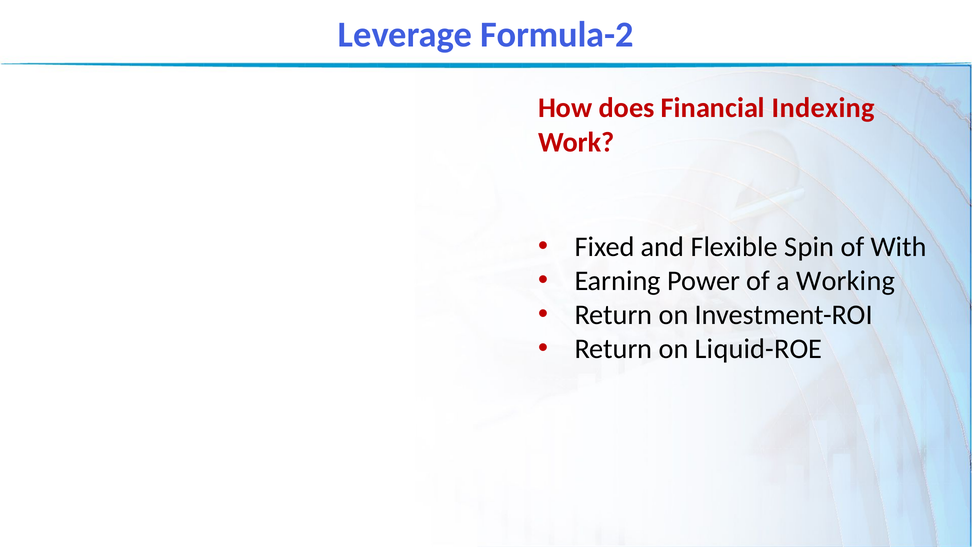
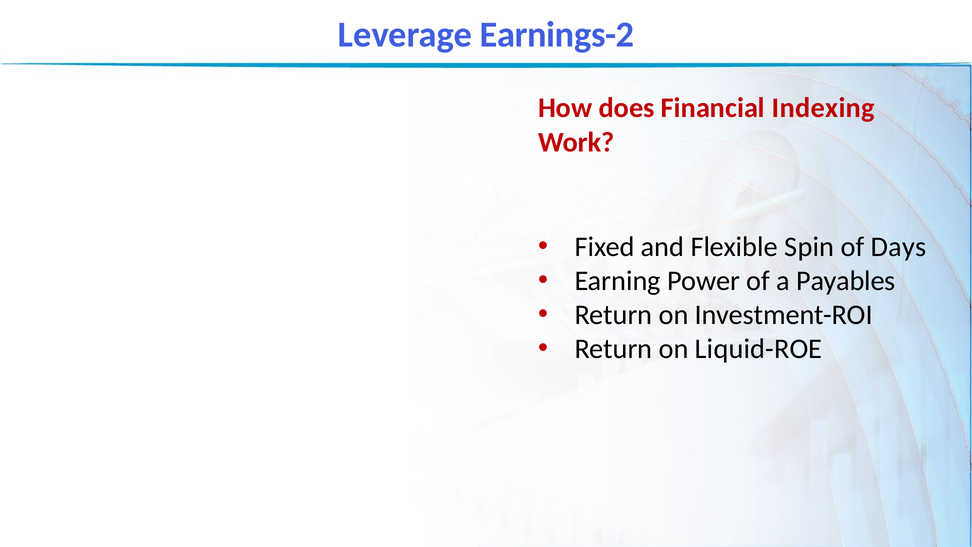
Formula-2: Formula-2 -> Earnings-2 (557, 35)
With: With -> Days (899, 247)
Working: Working -> Payables (846, 281)
